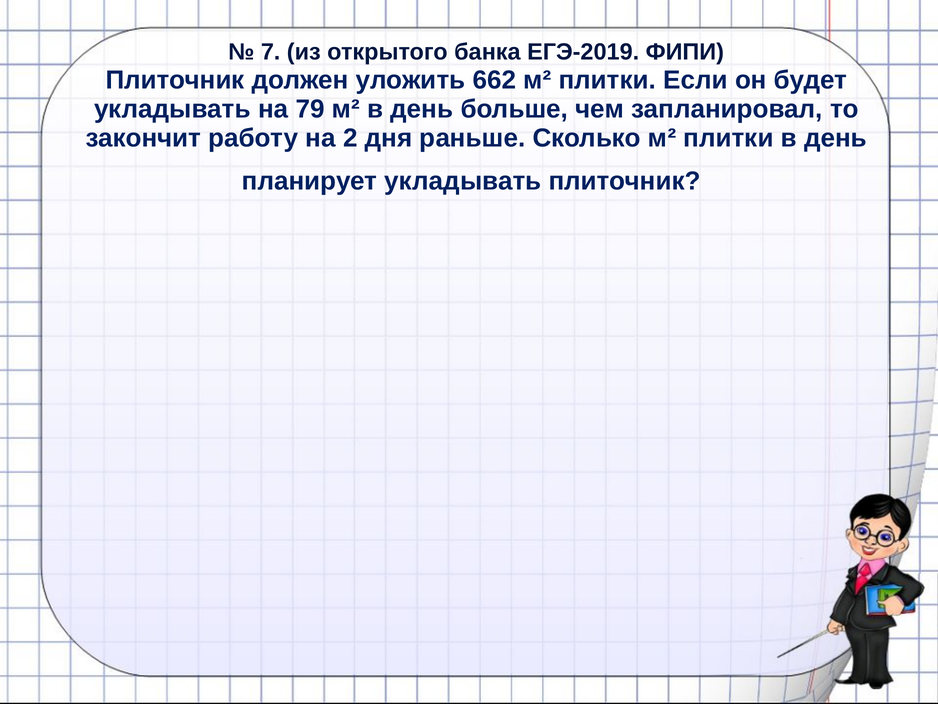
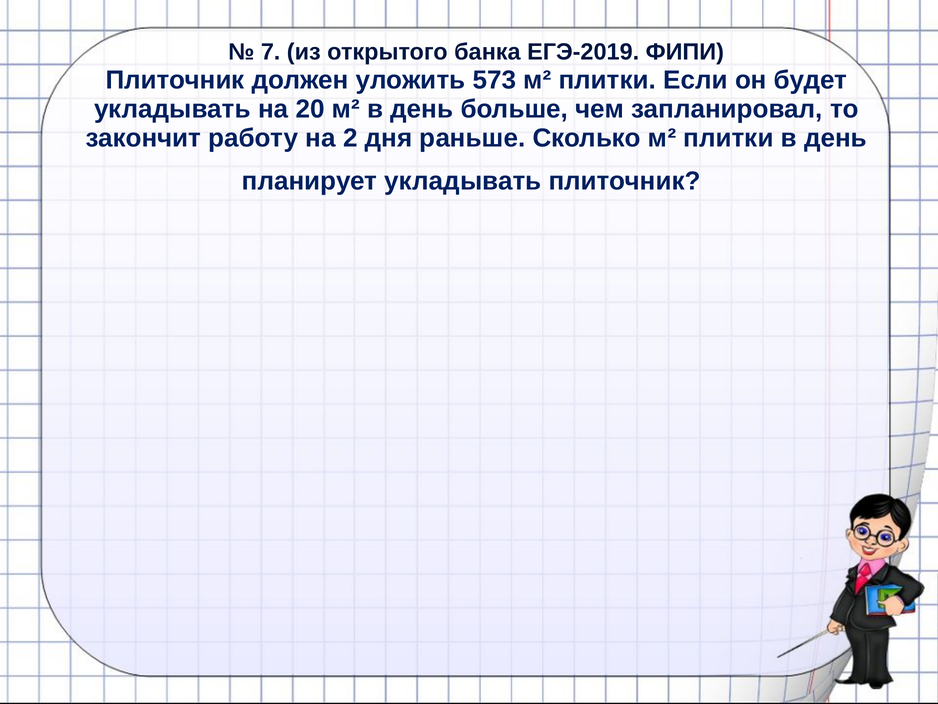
662: 662 -> 573 (494, 80)
79: 79 -> 20 (310, 109)
